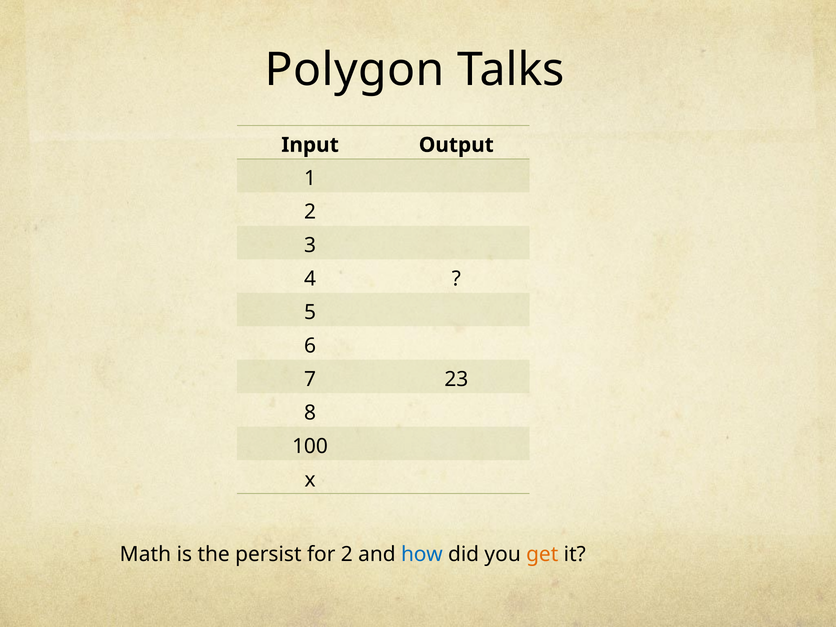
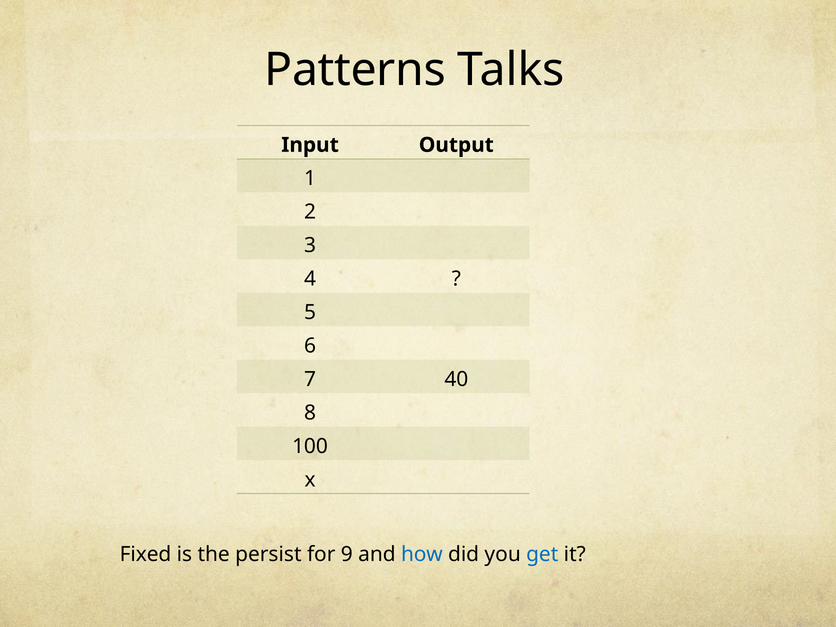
Polygon: Polygon -> Patterns (355, 70)
23: 23 -> 40 (456, 379)
Math: Math -> Fixed (146, 555)
for 2: 2 -> 9 (347, 555)
get colour: orange -> blue (542, 555)
